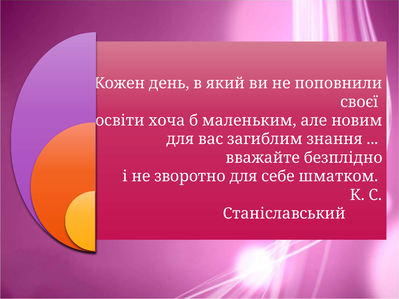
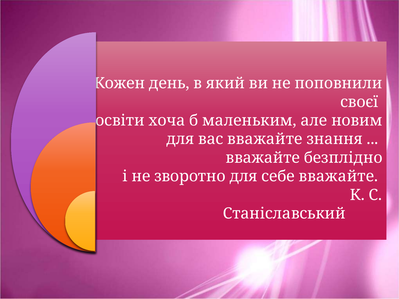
вас загиблим: загиблим -> вважайте (265, 139)
себе шматком: шматком -> вважайте (338, 177)
